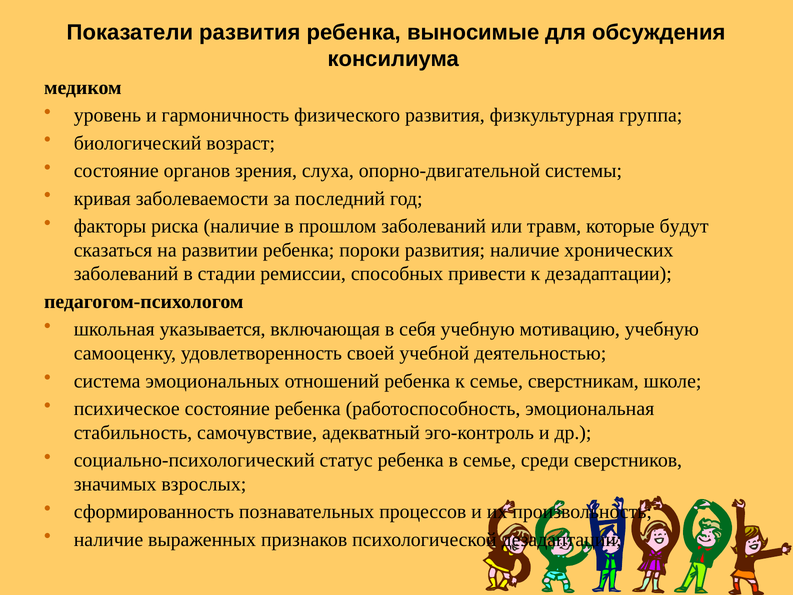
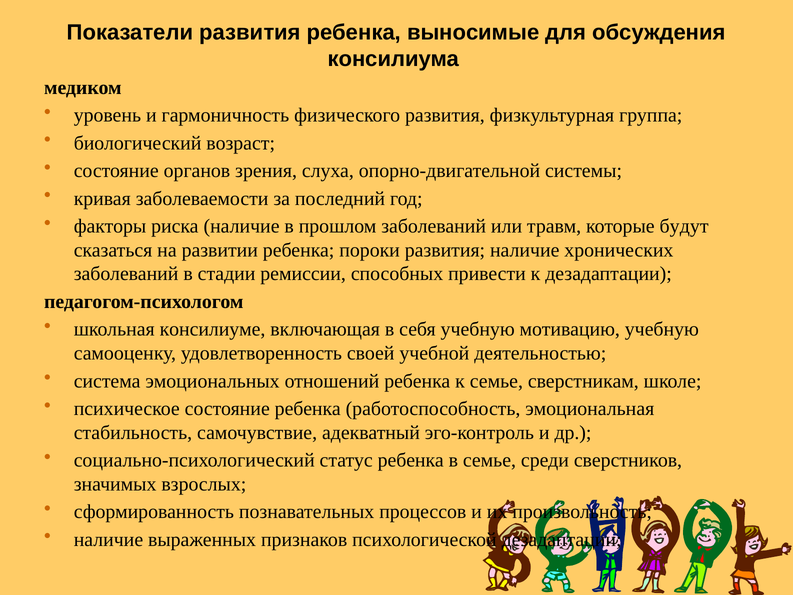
указывается: указывается -> консилиуме (213, 329)
